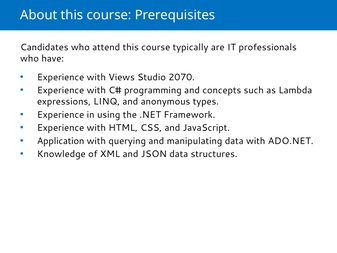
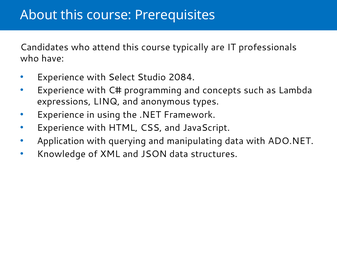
Views: Views -> Select (122, 77)
2070: 2070 -> 2084 (182, 77)
